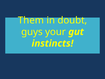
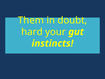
guys: guys -> hard (32, 32)
